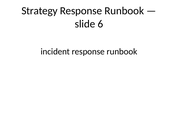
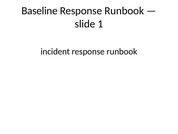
Strategy: Strategy -> Baseline (40, 11)
6: 6 -> 1 (100, 24)
